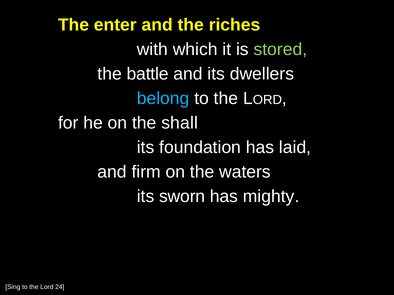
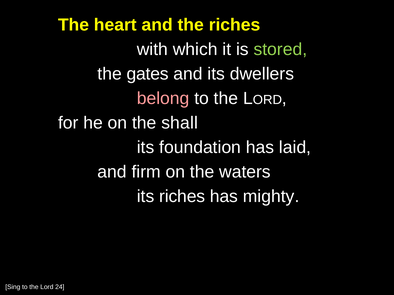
enter: enter -> heart (115, 25)
battle: battle -> gates (148, 74)
belong colour: light blue -> pink (163, 98)
its sworn: sworn -> riches (182, 197)
